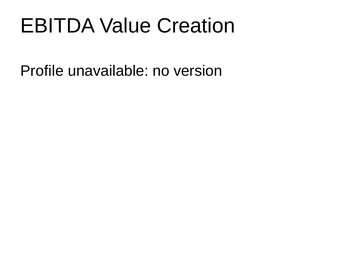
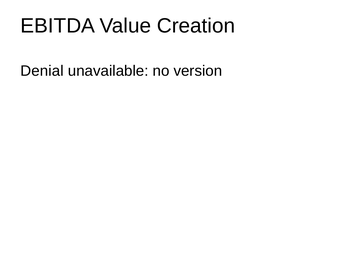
Profile: Profile -> Denial (42, 71)
